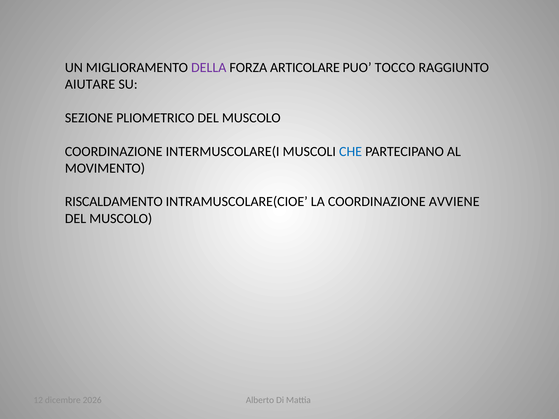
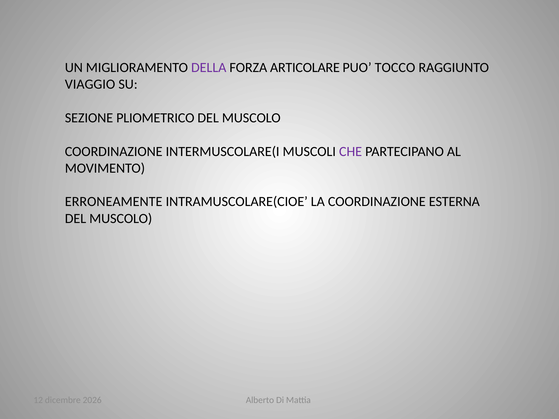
AIUTARE: AIUTARE -> VIAGGIO (90, 84)
CHE colour: blue -> purple (351, 151)
RISCALDAMENTO: RISCALDAMENTO -> ERRONEAMENTE (114, 202)
AVVIENE: AVVIENE -> ESTERNA (454, 202)
